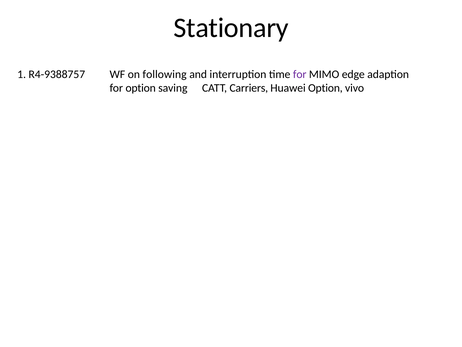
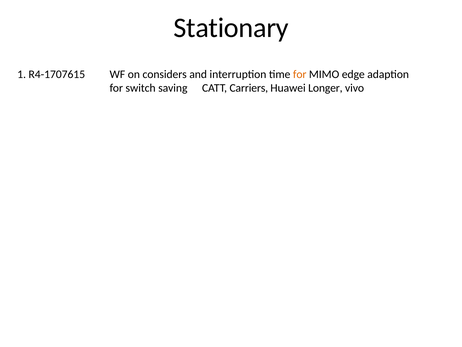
R4-9388757: R4-9388757 -> R4-1707615 (57, 74)
following: following -> considers (165, 74)
for colour: purple -> orange (300, 74)
for option: option -> switch (141, 88)
Huawei Option: Option -> Longer (325, 88)
